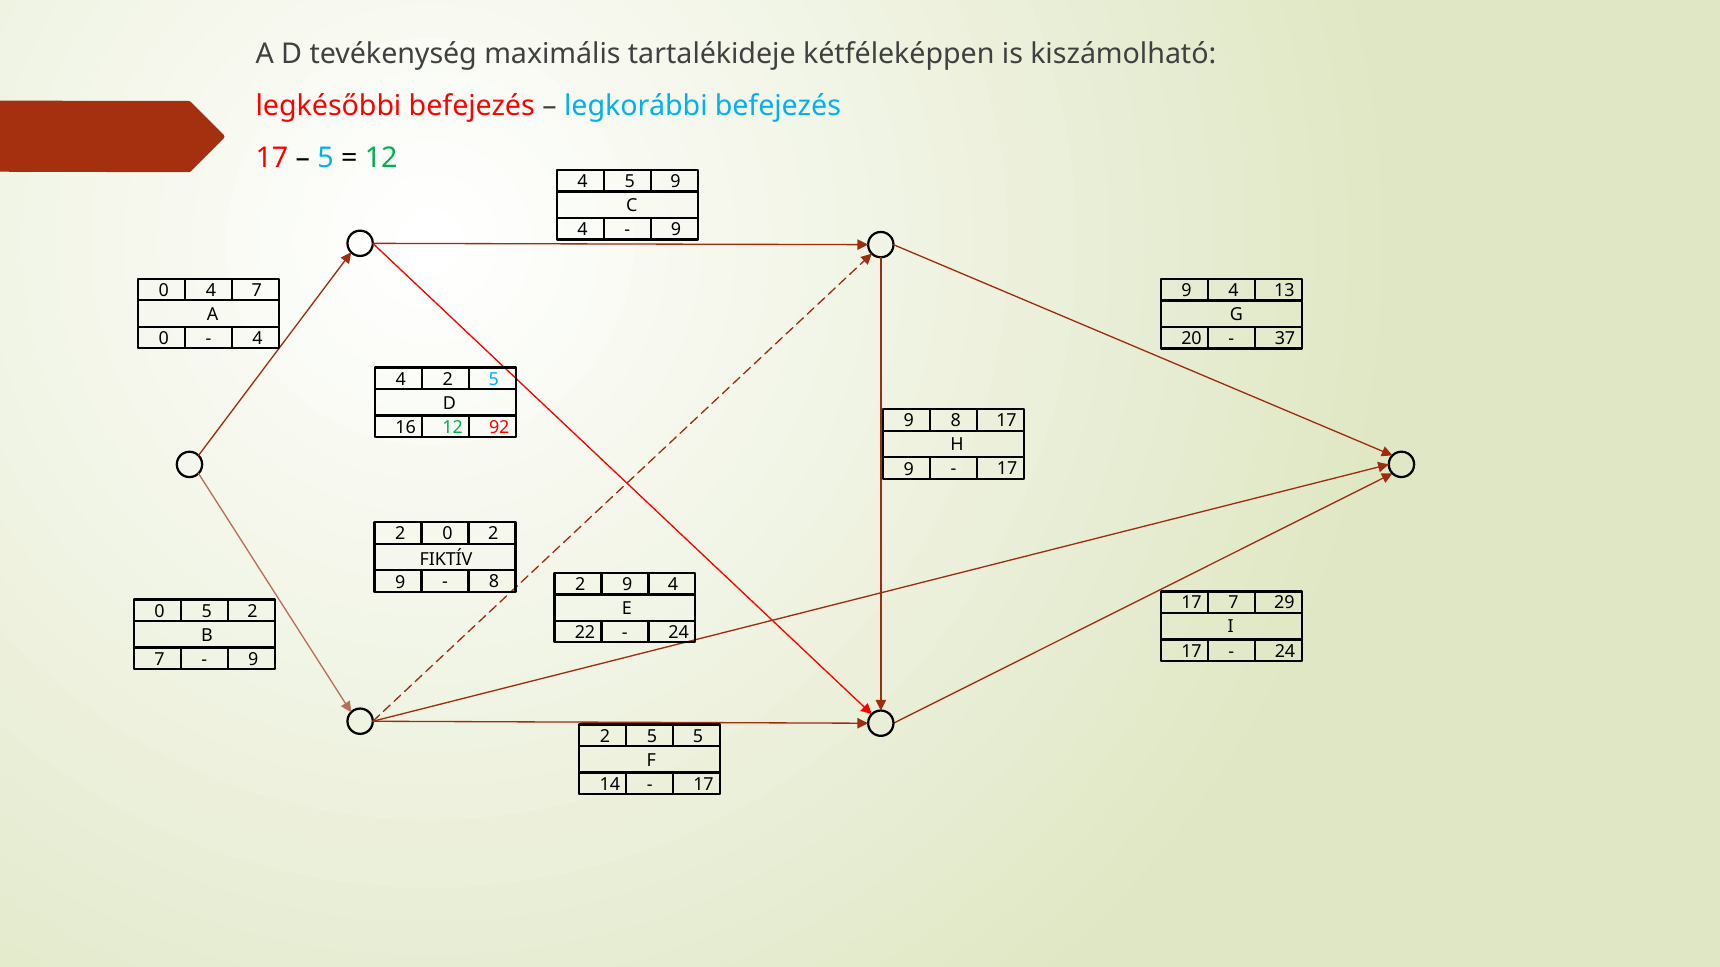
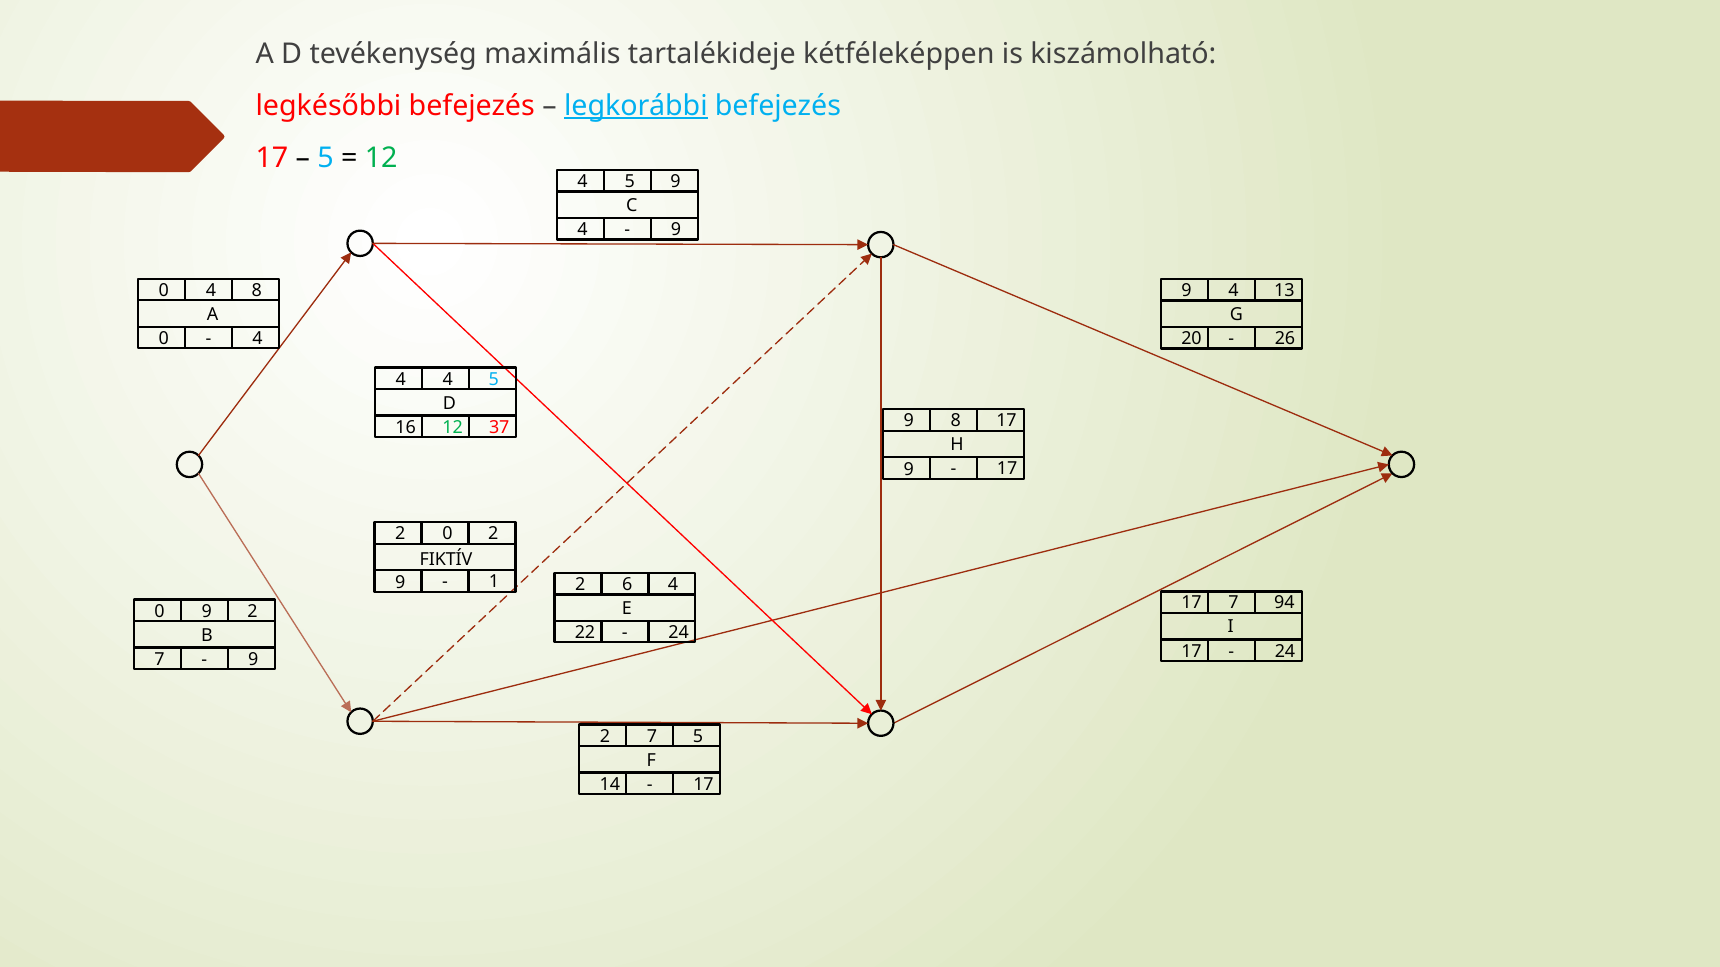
legkorábbi underline: none -> present (636, 106)
4 7: 7 -> 8 (257, 291)
37: 37 -> 26 (1285, 339)
4 2: 2 -> 4 (448, 380)
92: 92 -> 37 (499, 428)
8: 8 -> 1 (494, 582)
9: 9 -> 6 (627, 585)
29: 29 -> 94 (1284, 603)
0 5: 5 -> 9 (207, 611)
5: 5 -> 7 (652, 737)
